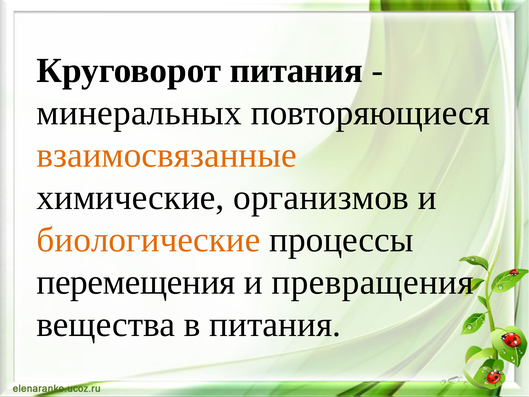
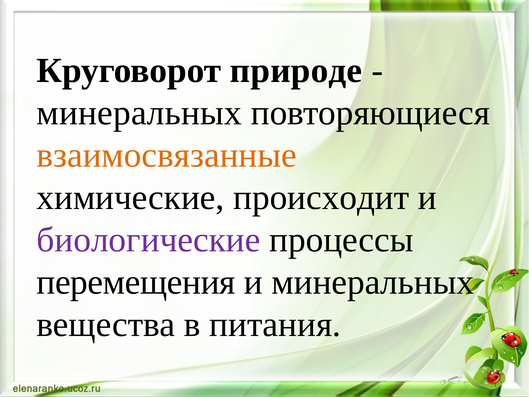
Круговорот питания: питания -> природе (296, 71)
организмов: организмов -> происходит (321, 197)
биологические colour: orange -> purple (148, 240)
и превращения: превращения -> минеральных (373, 282)
